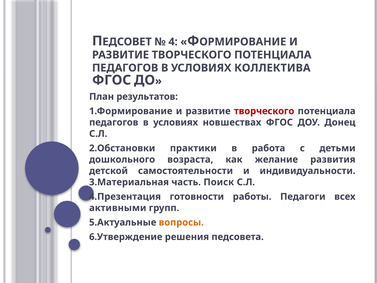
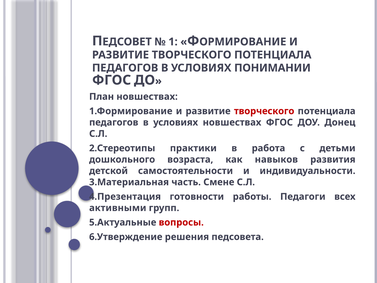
4: 4 -> 1 (173, 42)
КОЛЛЕКТИВА: КОЛЛЕКТИВА -> ПОНИМАНИИ (272, 68)
План результатов: результатов -> новшествах (147, 97)
2.Обстановки: 2.Обстановки -> 2.Стереотипы (122, 148)
желание: желание -> навыков (276, 159)
Поиск: Поиск -> Смене (219, 182)
вопросы colour: orange -> red (181, 222)
